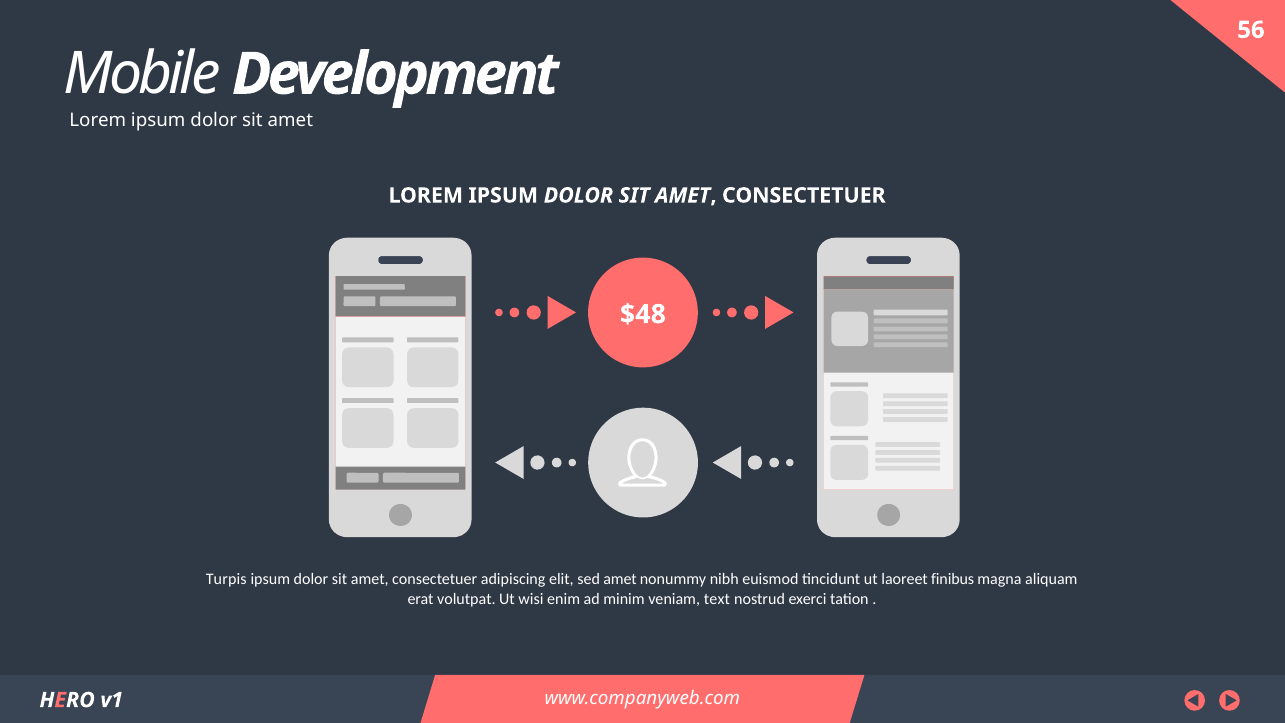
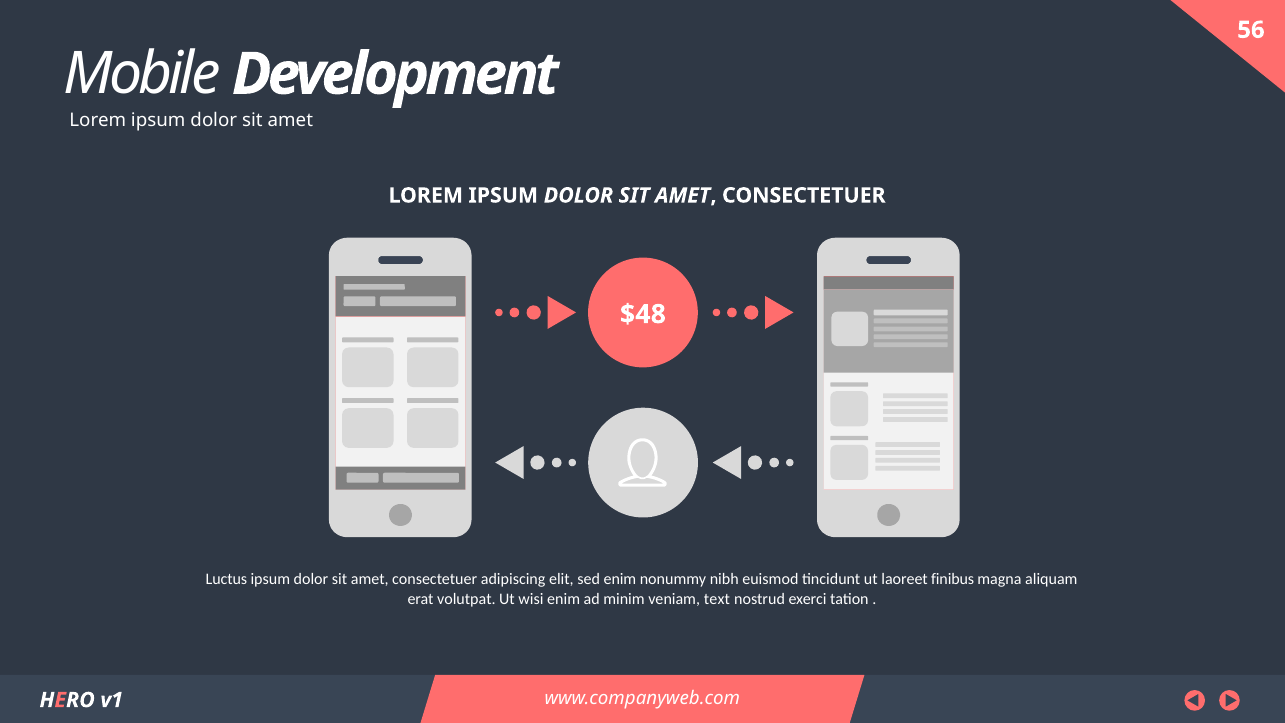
Turpis: Turpis -> Luctus (226, 579)
sed amet: amet -> enim (620, 579)
